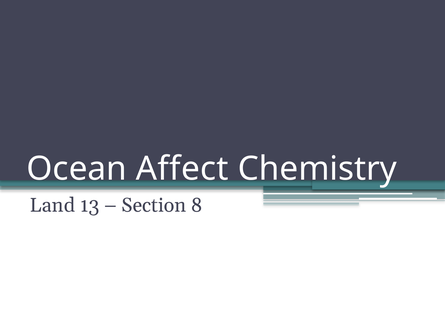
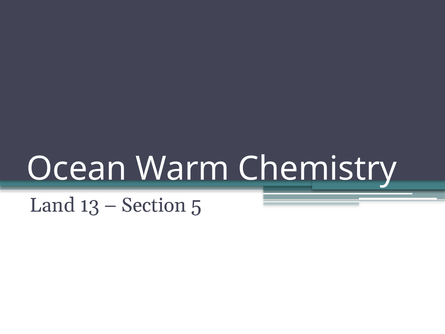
Affect: Affect -> Warm (182, 169)
8: 8 -> 5 (196, 205)
